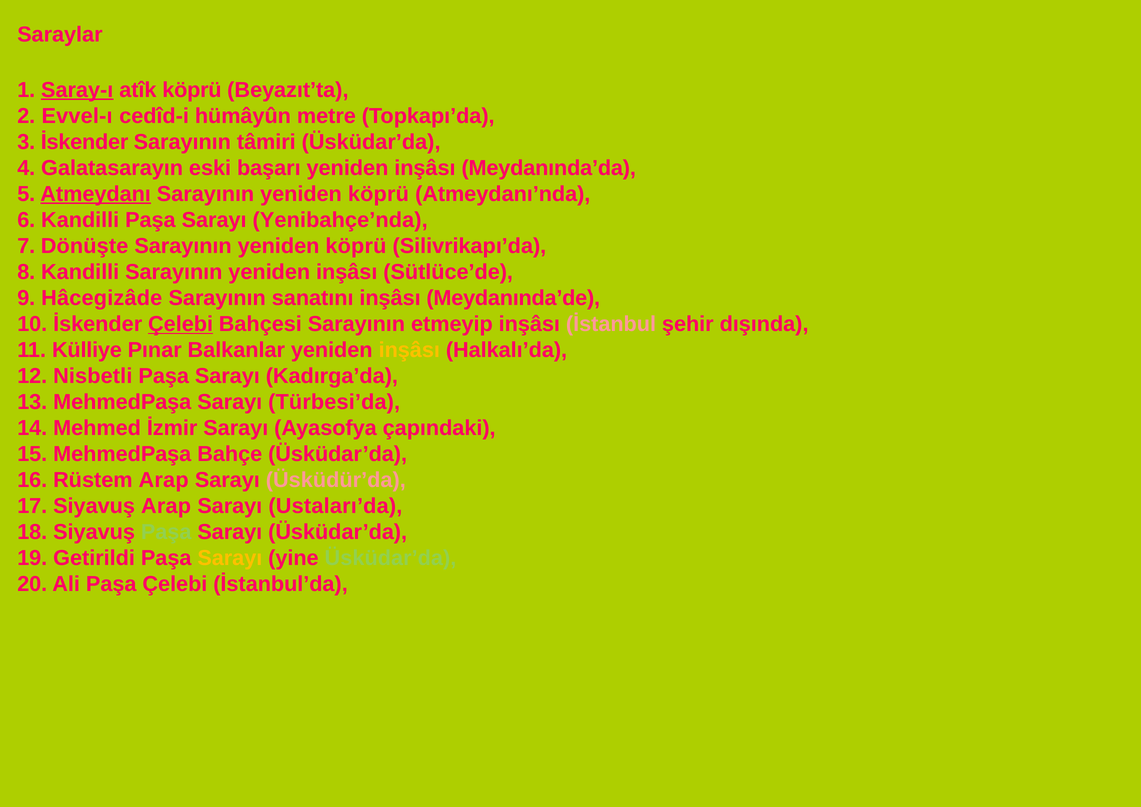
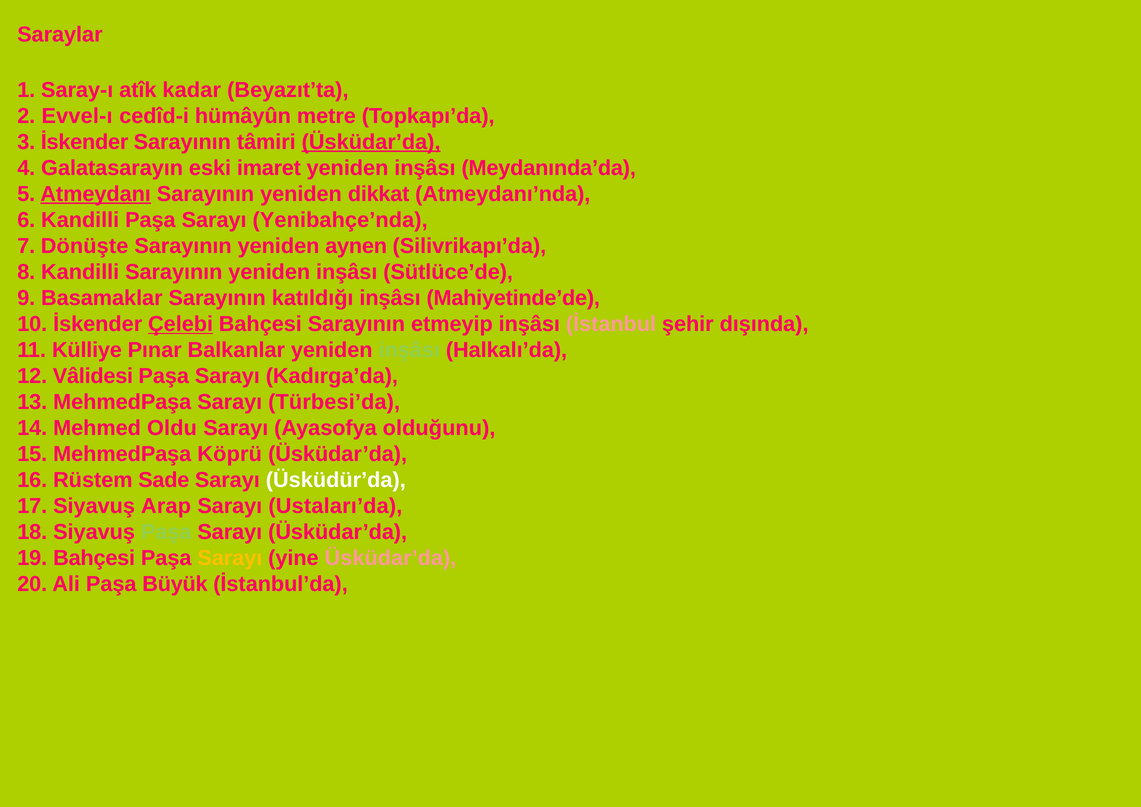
Saray-ı underline: present -> none (77, 90)
atîk köprü: köprü -> kadar (192, 90)
Üsküdar’da underline: none -> present (371, 142)
başarı: başarı -> imaret (269, 168)
köprü: köprü -> dikkat (379, 194)
köprü: köprü -> aynen (356, 246)
Hâcegizâde: Hâcegizâde -> Basamaklar (102, 298)
sanatını: sanatını -> katıldığı (313, 298)
Meydanında’de: Meydanında’de -> Mahiyetinde’de (513, 298)
inşâsı colour: yellow -> light green (409, 350)
Nisbetli: Nisbetli -> Vâlidesi (93, 376)
İzmir: İzmir -> Oldu (172, 428)
çapındaki: çapındaki -> olduğunu (439, 428)
Bahçe: Bahçe -> Köprü (230, 454)
Rüstem Arap: Arap -> Sade (164, 480)
Üsküdür’da colour: pink -> white (336, 480)
19 Getirildi: Getirildi -> Bahçesi (94, 558)
Üsküdar’da colour: light green -> pink (390, 558)
Paşa Çelebi: Çelebi -> Büyük (175, 584)
